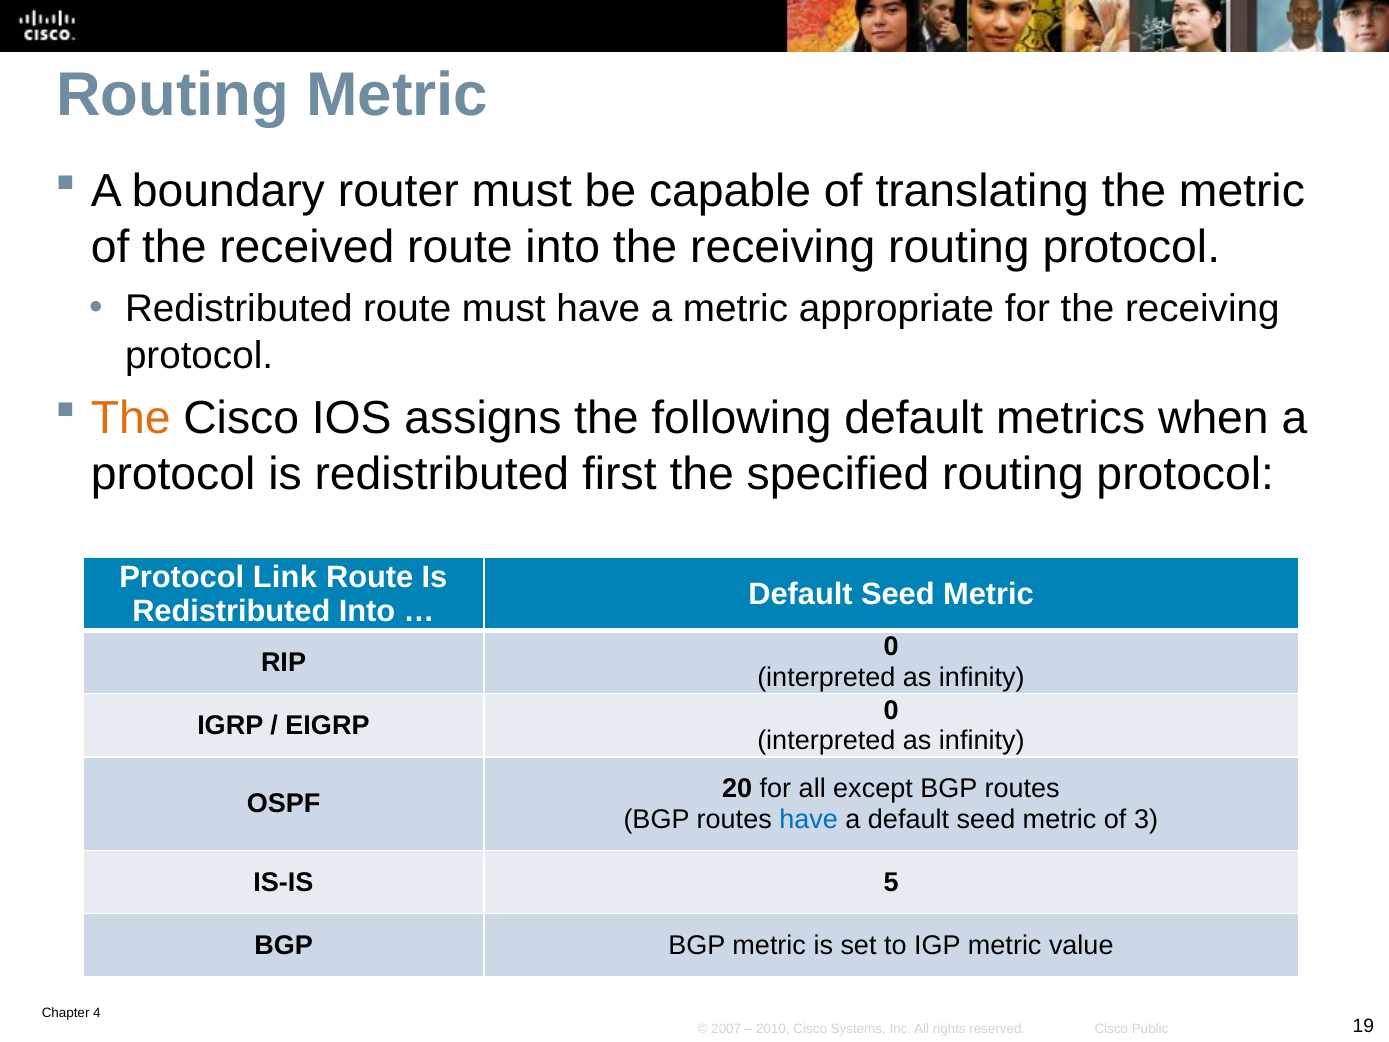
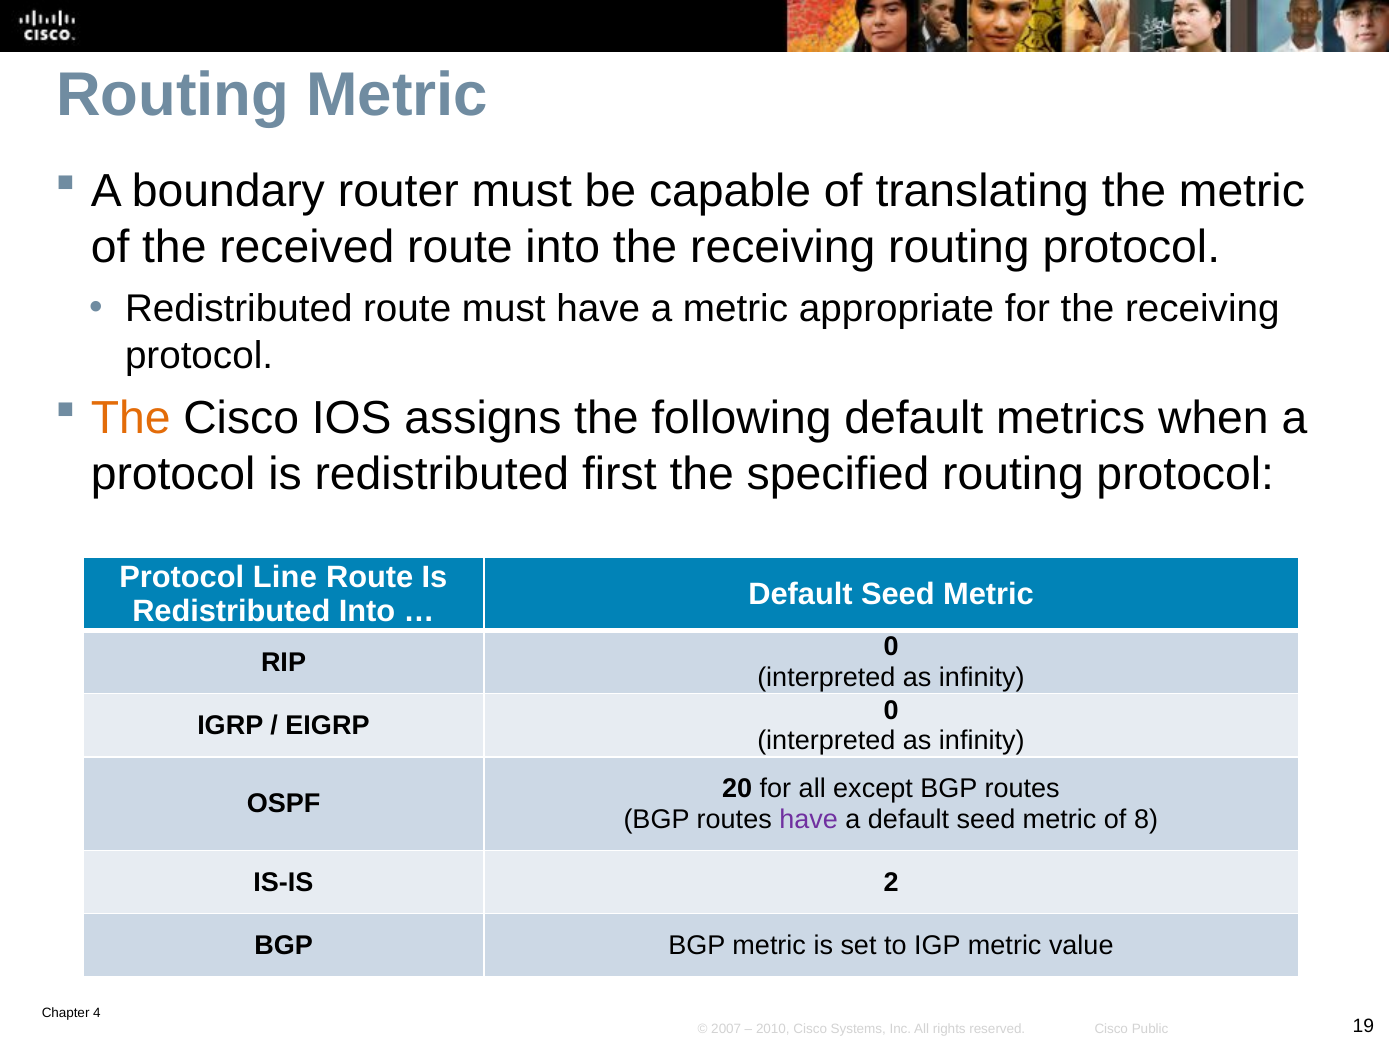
Link: Link -> Line (285, 577)
have colour: blue -> purple (809, 819)
3: 3 -> 8 (1146, 819)
5: 5 -> 2 (891, 882)
